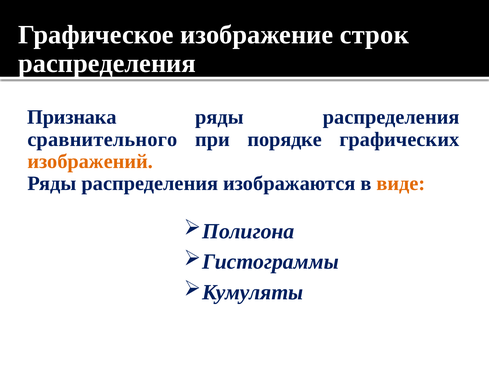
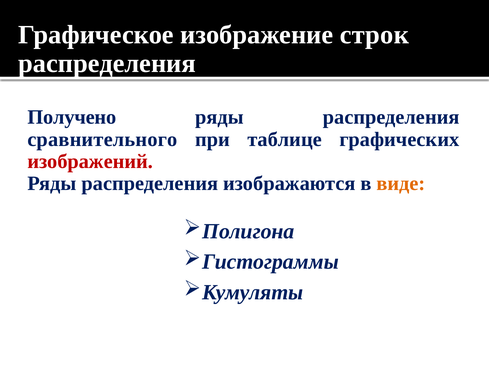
Признака: Признака -> Получено (72, 117)
порядке: порядке -> таблице (285, 139)
изображений colour: orange -> red (90, 161)
